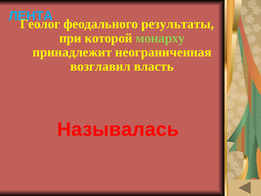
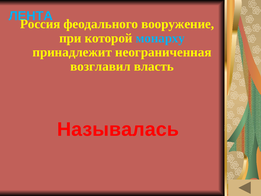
Геолог: Геолог -> Россия (40, 24)
результаты: результаты -> вооружение (178, 24)
монарху colour: light green -> light blue (160, 38)
